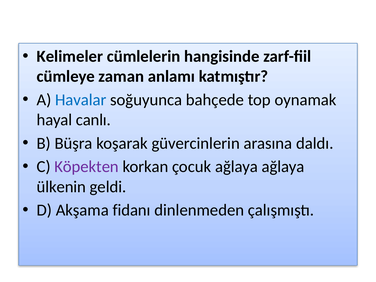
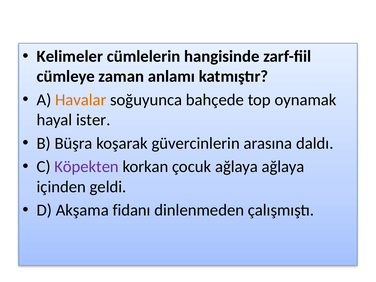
Havalar colour: blue -> orange (81, 100)
canlı: canlı -> ister (93, 120)
ülkenin: ülkenin -> içinden (61, 187)
